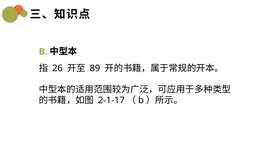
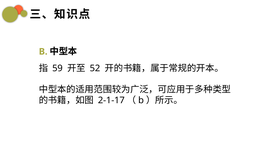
26: 26 -> 59 (57, 68)
89: 89 -> 52 (95, 68)
